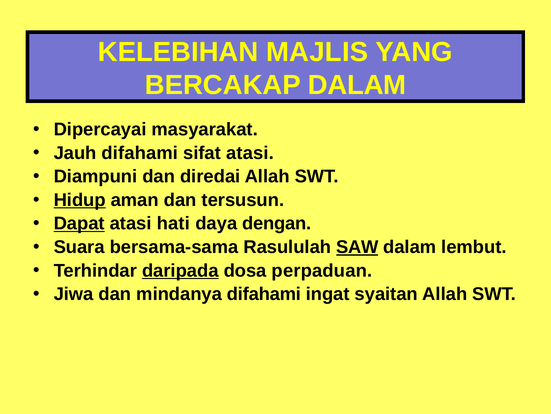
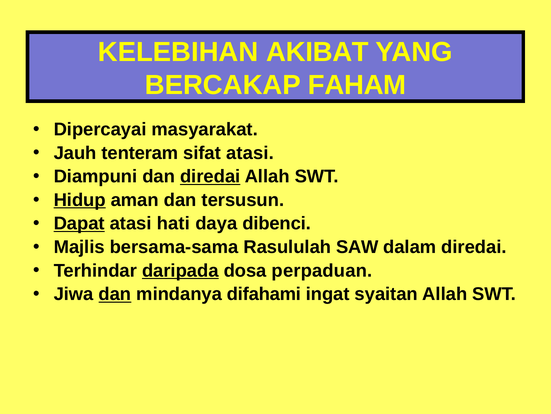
MAJLIS: MAJLIS -> AKIBAT (317, 52)
BERCAKAP DALAM: DALAM -> FAHAM (357, 85)
Jauh difahami: difahami -> tenteram (140, 153)
diredai underline: none -> present (210, 176)
dengan: dengan -> dibenci (277, 223)
Suara: Suara -> Majlis (79, 247)
SAW underline: present -> none (357, 247)
dalam lembut: lembut -> diredai (474, 247)
dan underline: none -> present (115, 294)
